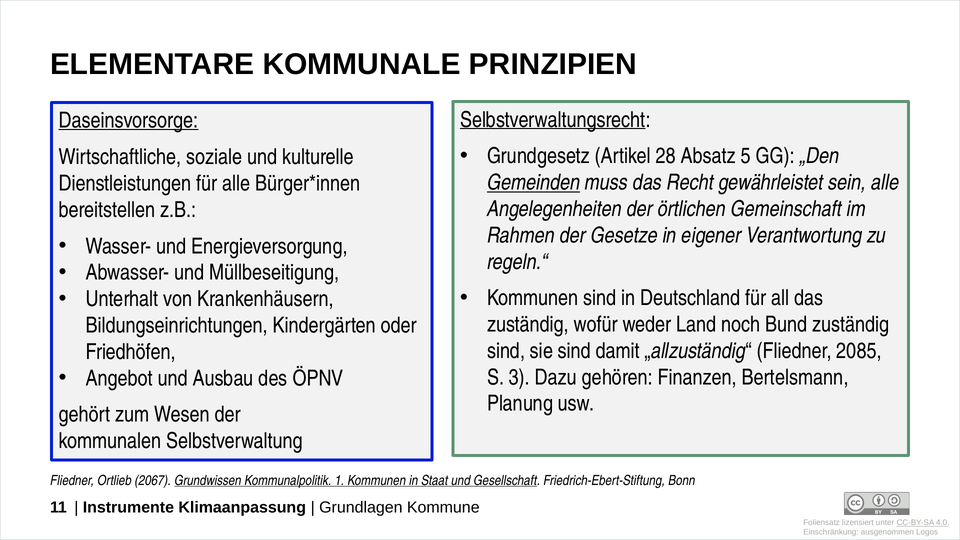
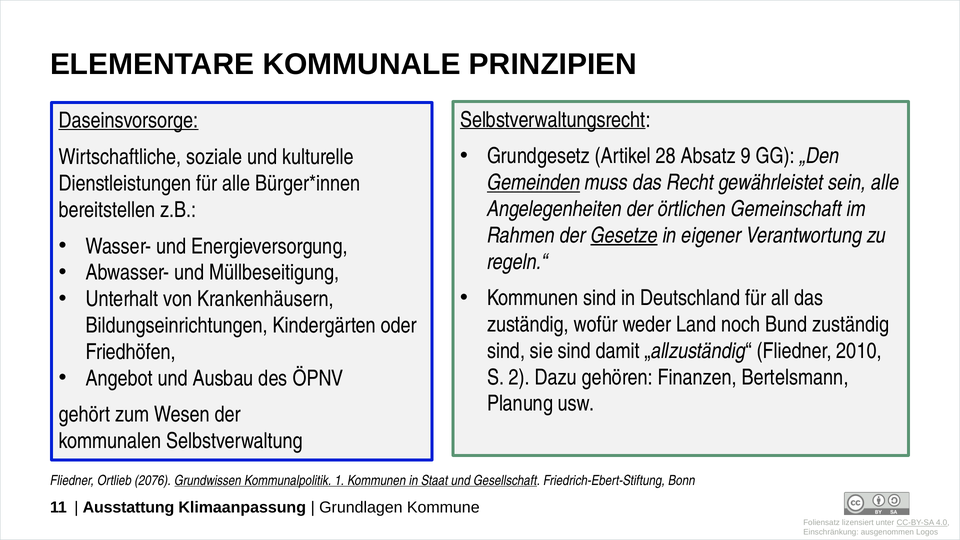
5: 5 -> 9 (746, 156)
Gesetze underline: none -> present (624, 235)
2085: 2085 -> 2010 (859, 351)
3: 3 -> 2 (519, 377)
2067: 2067 -> 2076 (153, 480)
Instrumente: Instrumente -> Ausstattung (128, 507)
